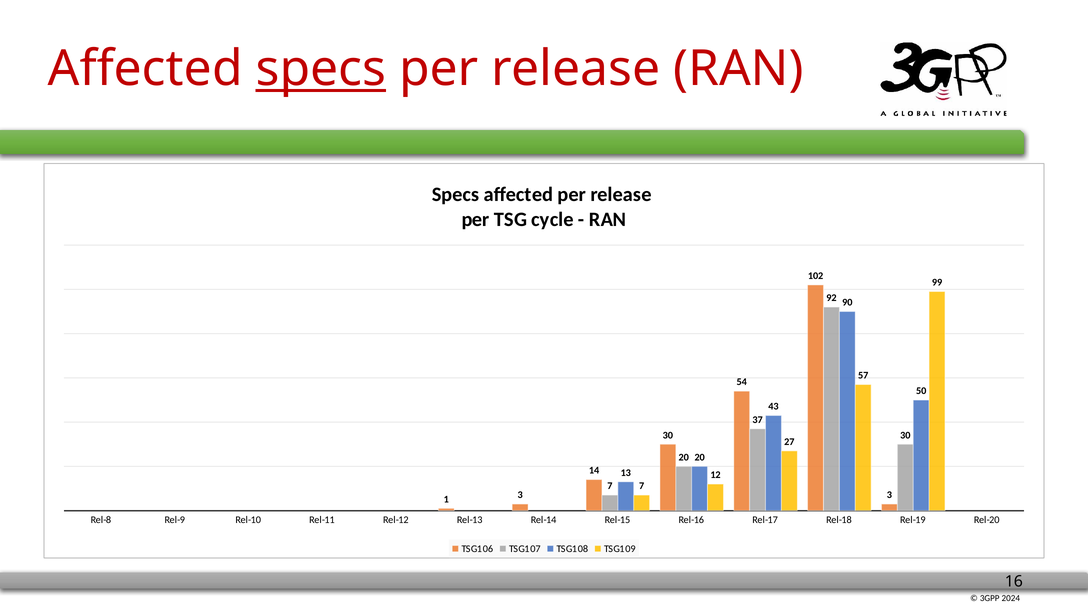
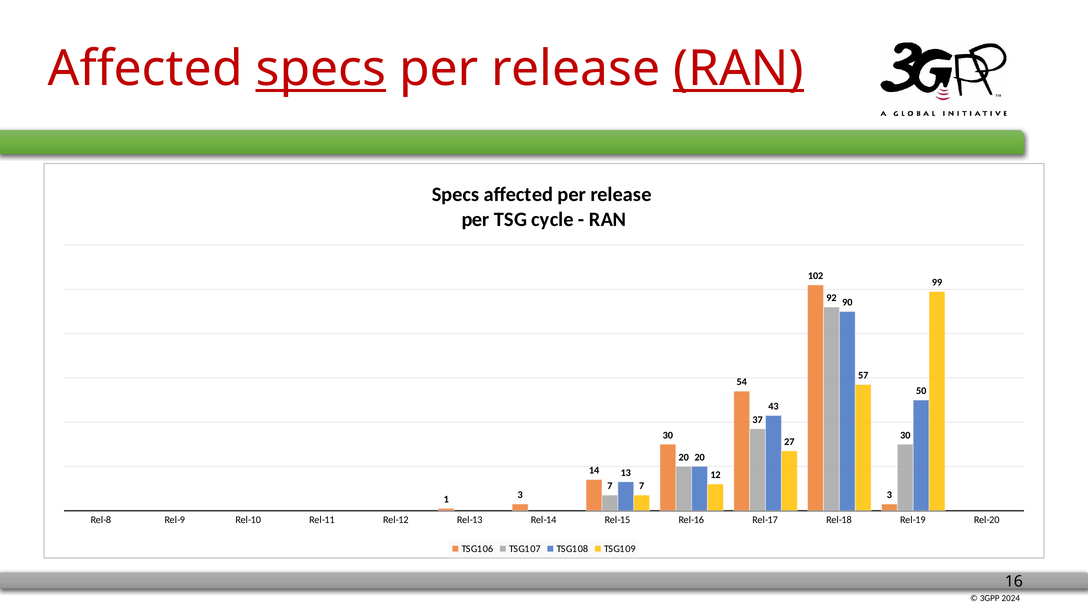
RAN underline: none -> present (738, 69)
